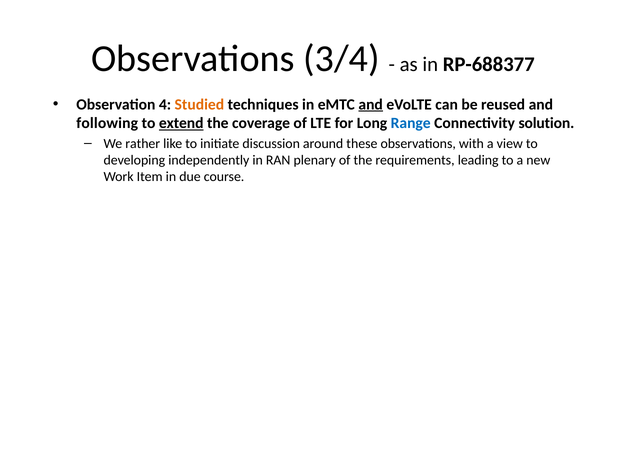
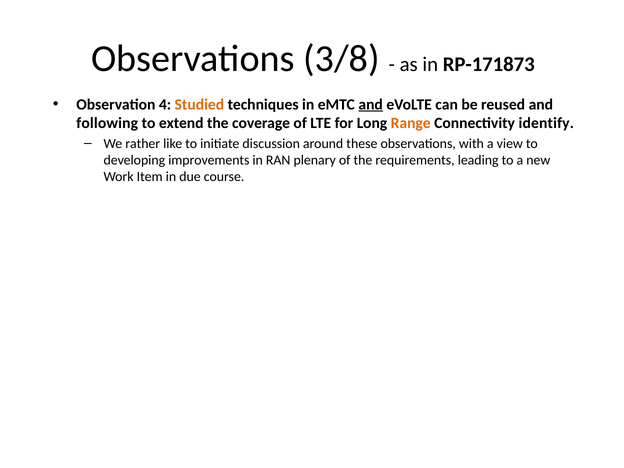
3/4: 3/4 -> 3/8 (341, 59)
RP-688377: RP-688377 -> RP-171873 (489, 65)
extend underline: present -> none (181, 123)
Range colour: blue -> orange (411, 123)
solution: solution -> identify (546, 123)
independently: independently -> improvements (209, 160)
